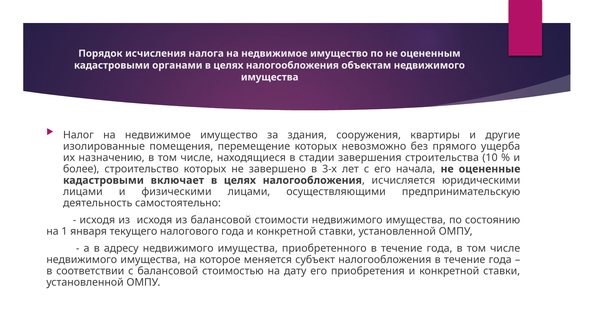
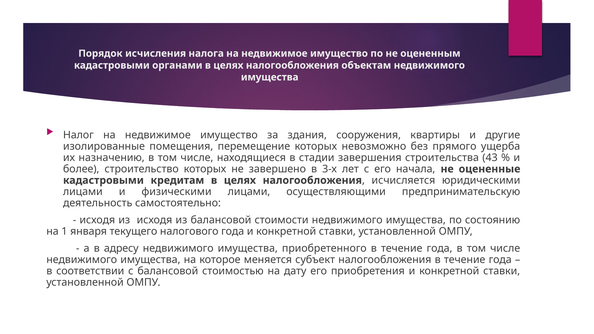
10: 10 -> 43 (490, 158)
включает: включает -> кредитам (177, 180)
